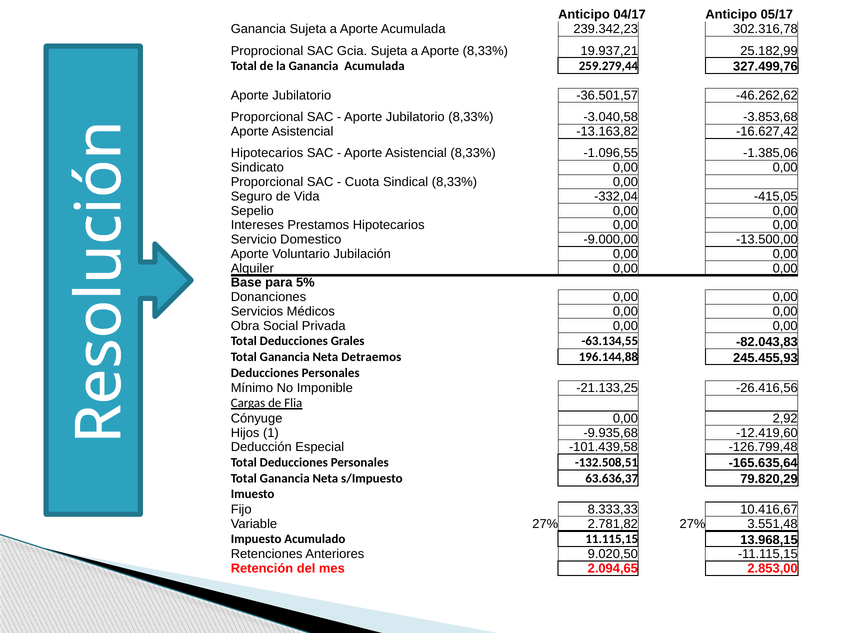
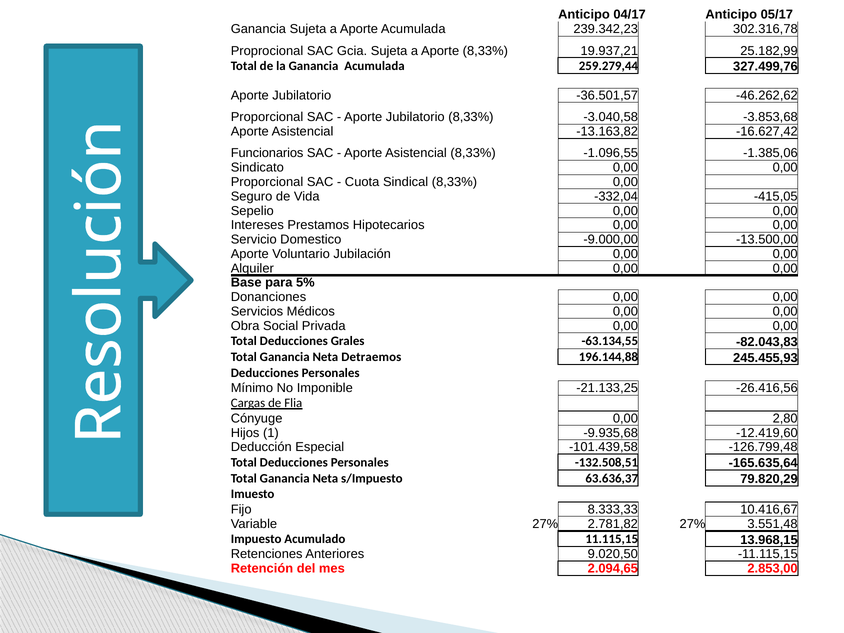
Hipotecarios: Hipotecarios -> Funcionarios (267, 153)
2,92: 2,92 -> 2,80 (785, 418)
